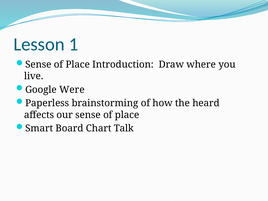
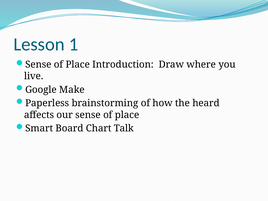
Were: Were -> Make (72, 90)
